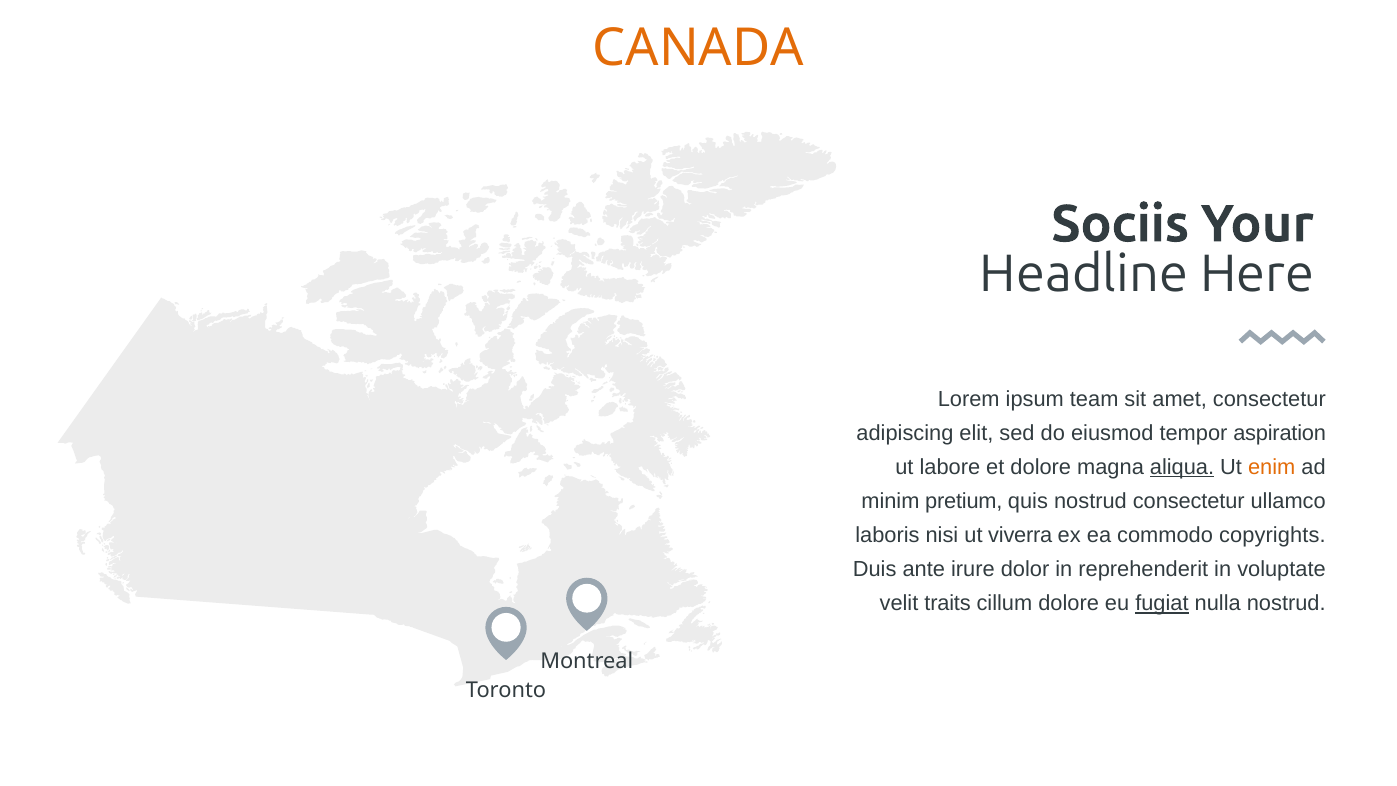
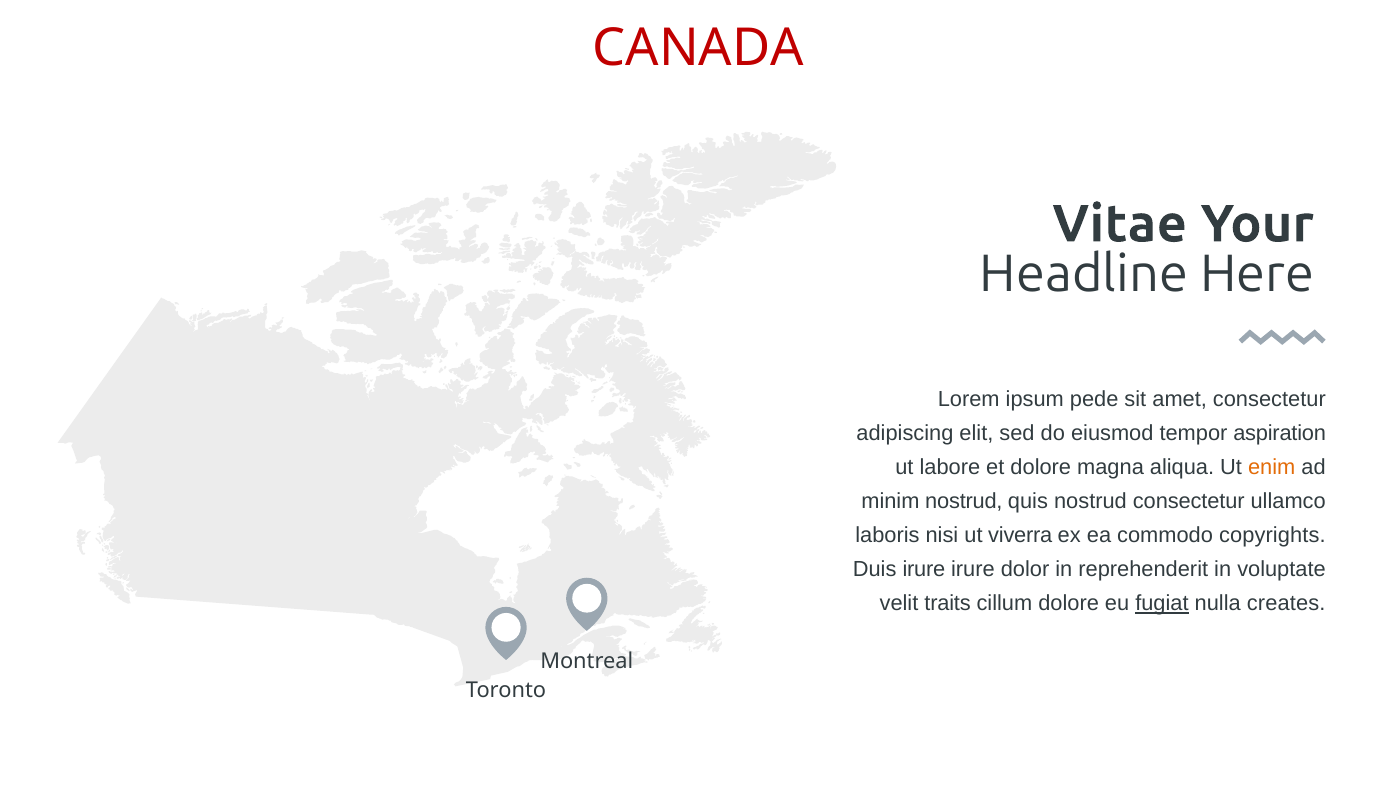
CANADA colour: orange -> red (698, 48)
Sociis: Sociis -> Vitae (1120, 224)
team: team -> pede (1094, 399)
aliqua underline: present -> none (1182, 467)
minim pretium: pretium -> nostrud (964, 501)
Duis ante: ante -> irure (924, 569)
nulla nostrud: nostrud -> creates (1286, 603)
